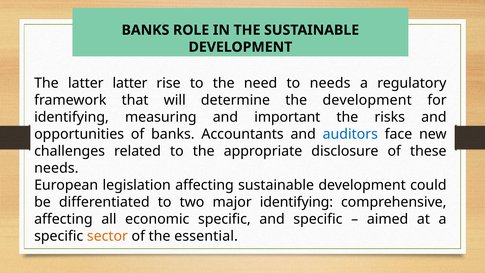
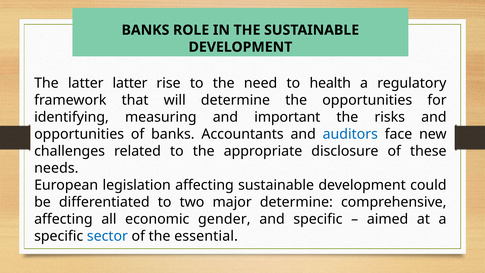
to needs: needs -> health (330, 83)
the development: development -> opportunities (367, 100)
major identifying: identifying -> determine (296, 202)
economic specific: specific -> gender (224, 219)
sector colour: orange -> blue (107, 236)
